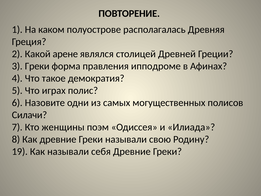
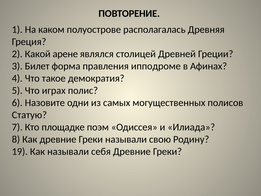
3 Греки: Греки -> Билет (37, 66)
Силачи: Силачи -> Статую (29, 115)
женщины: женщины -> площадке (63, 127)
